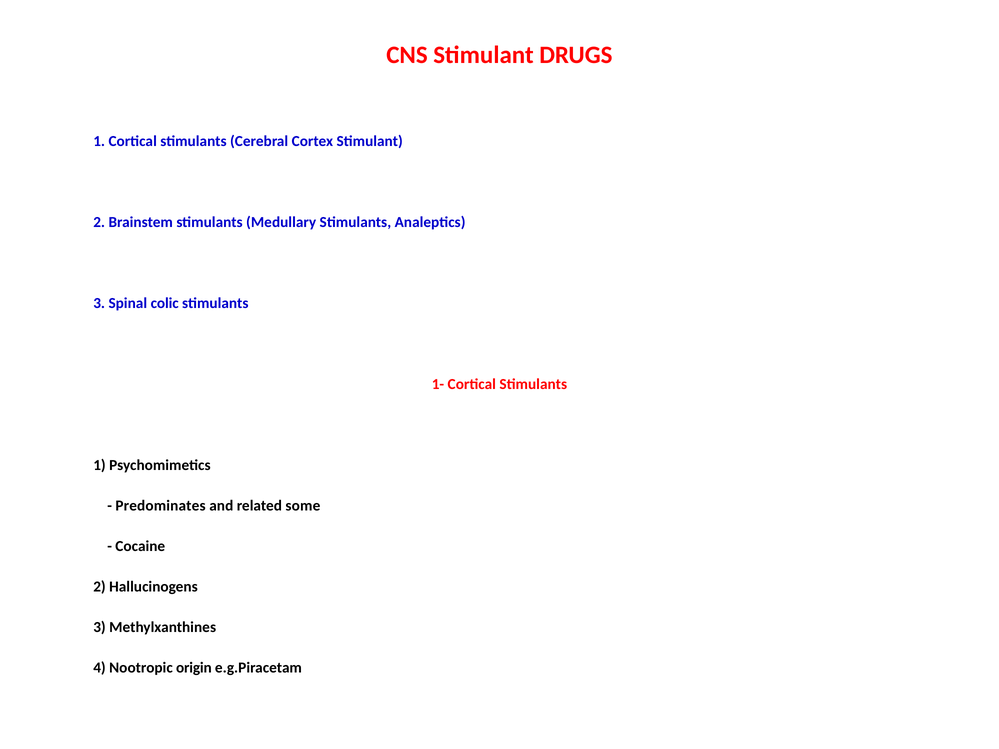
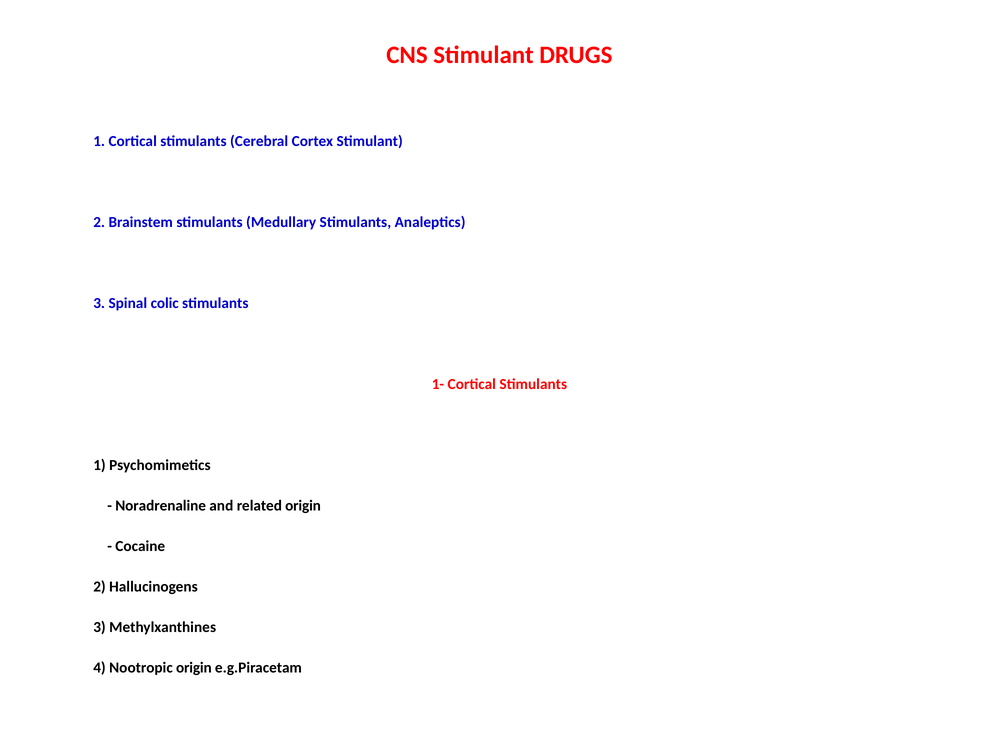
Predominates: Predominates -> Noradrenaline (161, 506)
related some: some -> origin (303, 506)
